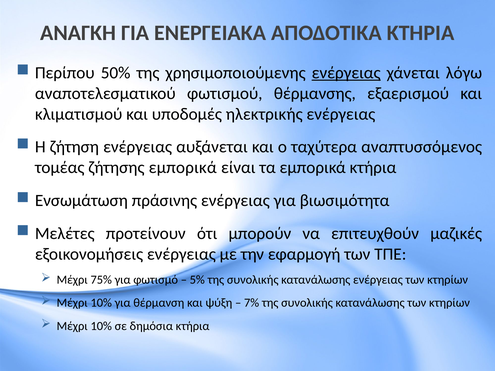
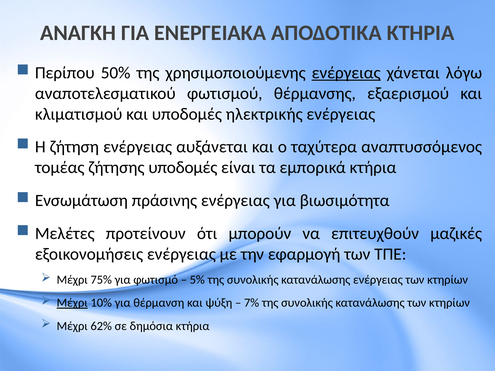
ζήτησης εμπορικά: εμπορικά -> υποδομές (183, 168)
Μέχρι underline: none -> present (72, 303)
10%: 10% -> 62% (101, 326)
